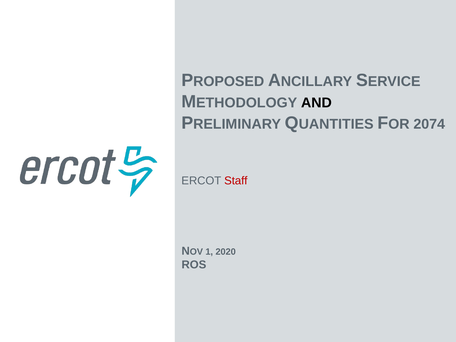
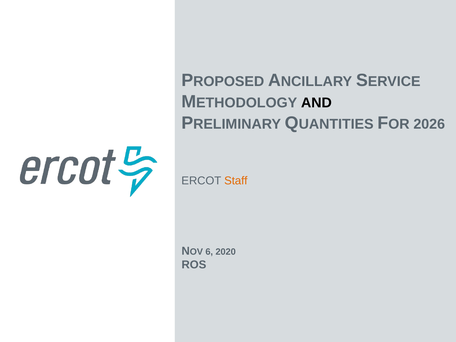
2074: 2074 -> 2026 (429, 124)
Staff colour: red -> orange (236, 181)
1: 1 -> 6 (209, 252)
